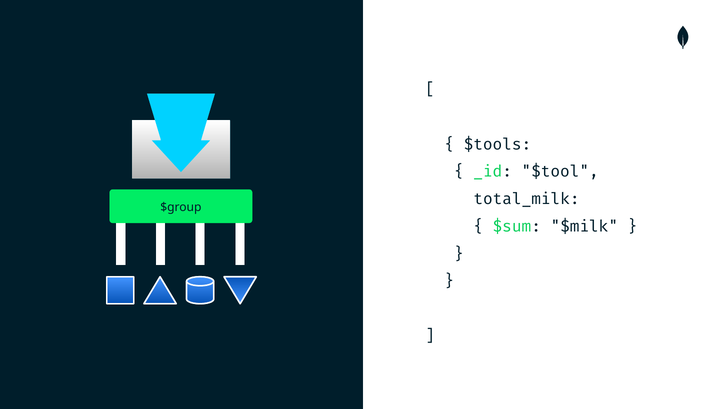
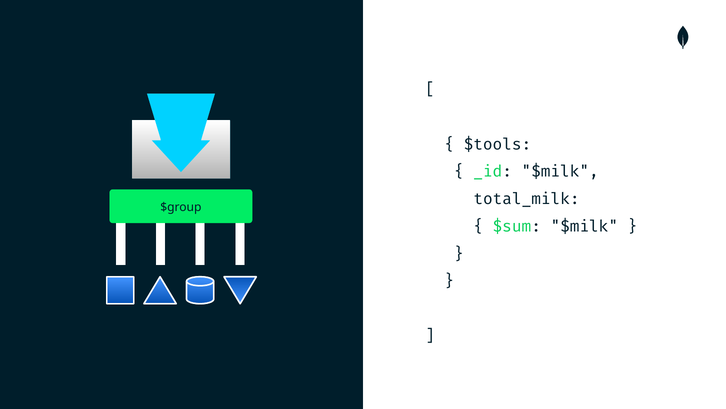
_id $tool: $tool -> $milk (560, 171)
